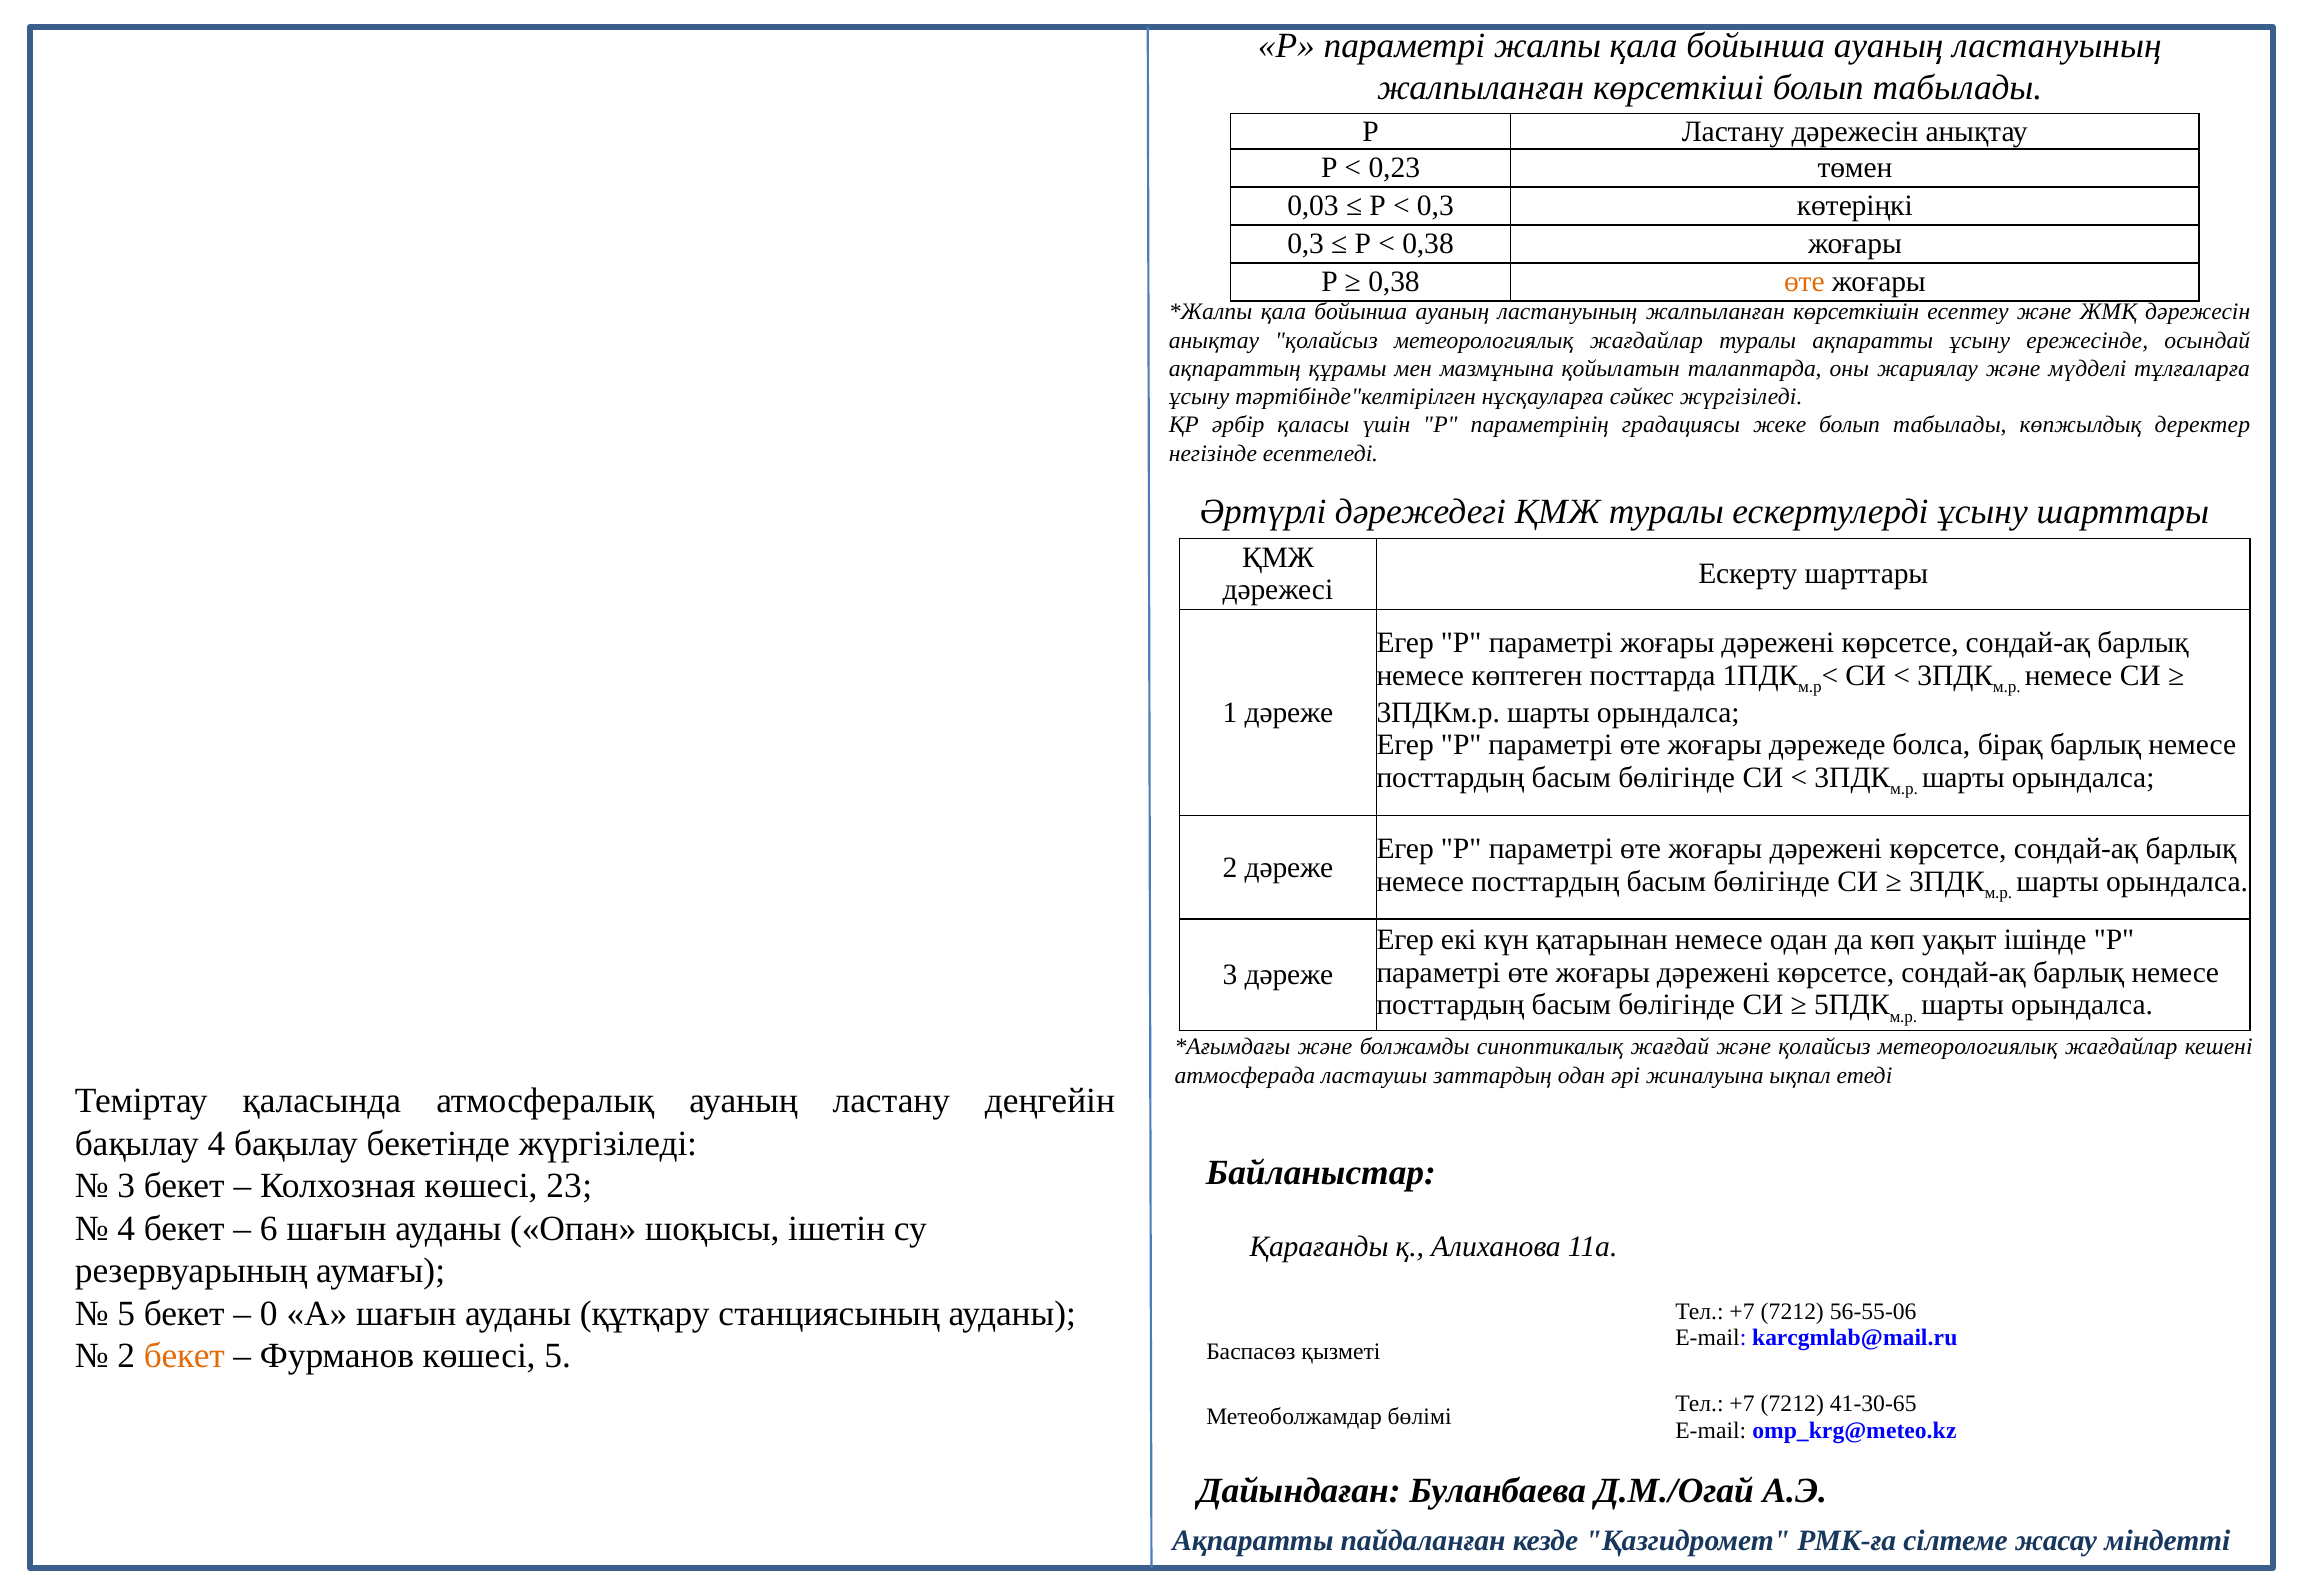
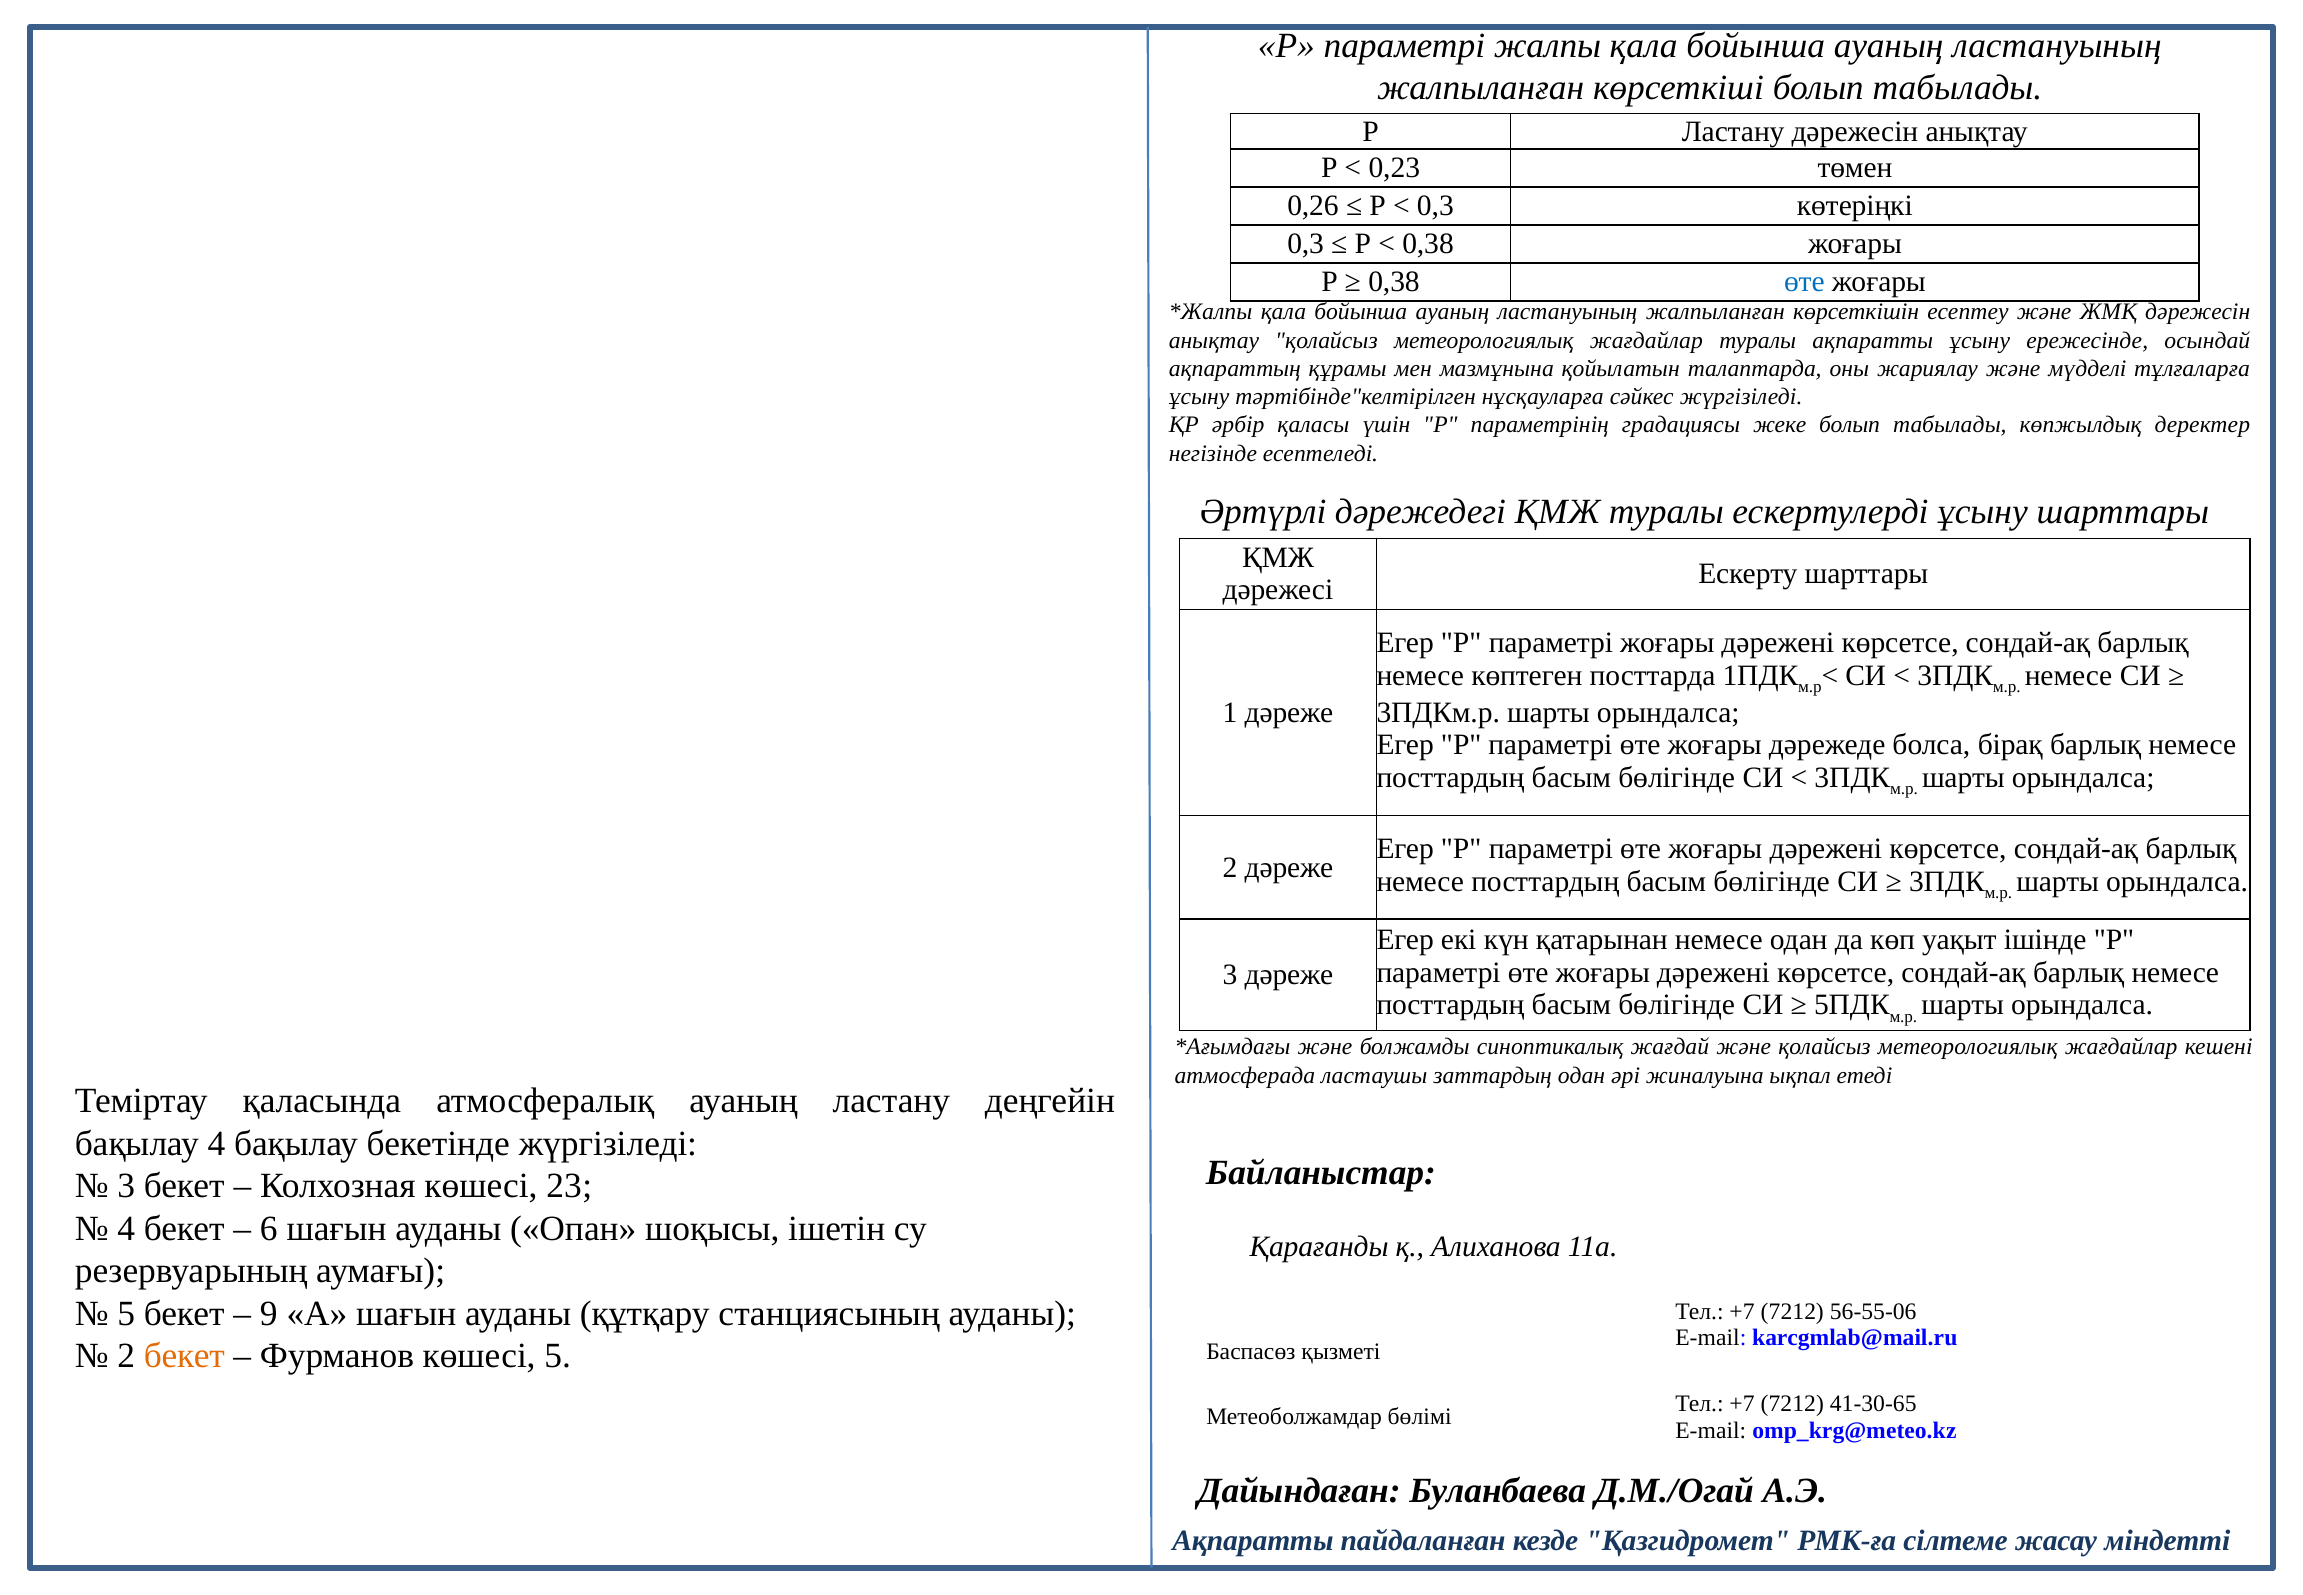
0,03: 0,03 -> 0,26 (1313, 206)
өте colour: orange -> blue (1804, 282)
0: 0 -> 9 (269, 1313)
